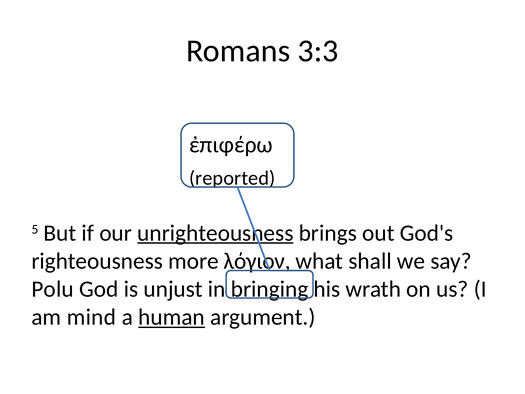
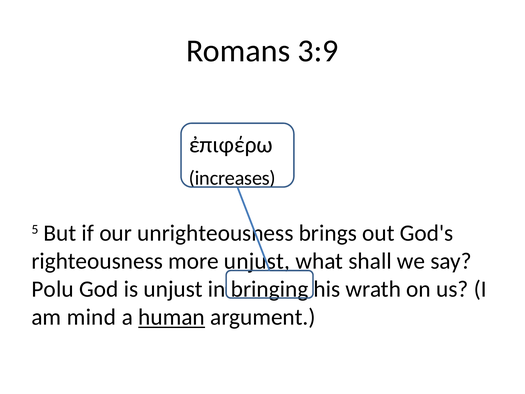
3:3: 3:3 -> 3:9 (318, 51)
reported: reported -> increases (232, 178)
unrighteousness underline: present -> none (215, 233)
more λόγιον: λόγιον -> unjust (257, 261)
